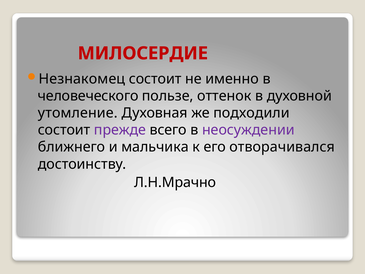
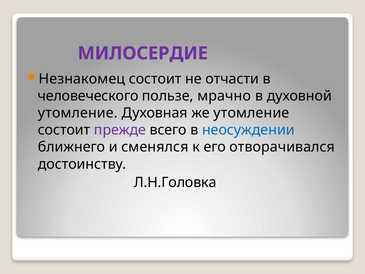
МИЛОСЕРДИЕ colour: red -> purple (143, 53)
именно: именно -> отчасти (232, 79)
оттенок: оттенок -> мрачно (224, 96)
же подходили: подходили -> утомление (251, 113)
неосуждении colour: purple -> blue (248, 130)
мальчика: мальчика -> сменялся (155, 147)
Л.Н.Мрачно: Л.Н.Мрачно -> Л.Н.Головка (175, 182)
